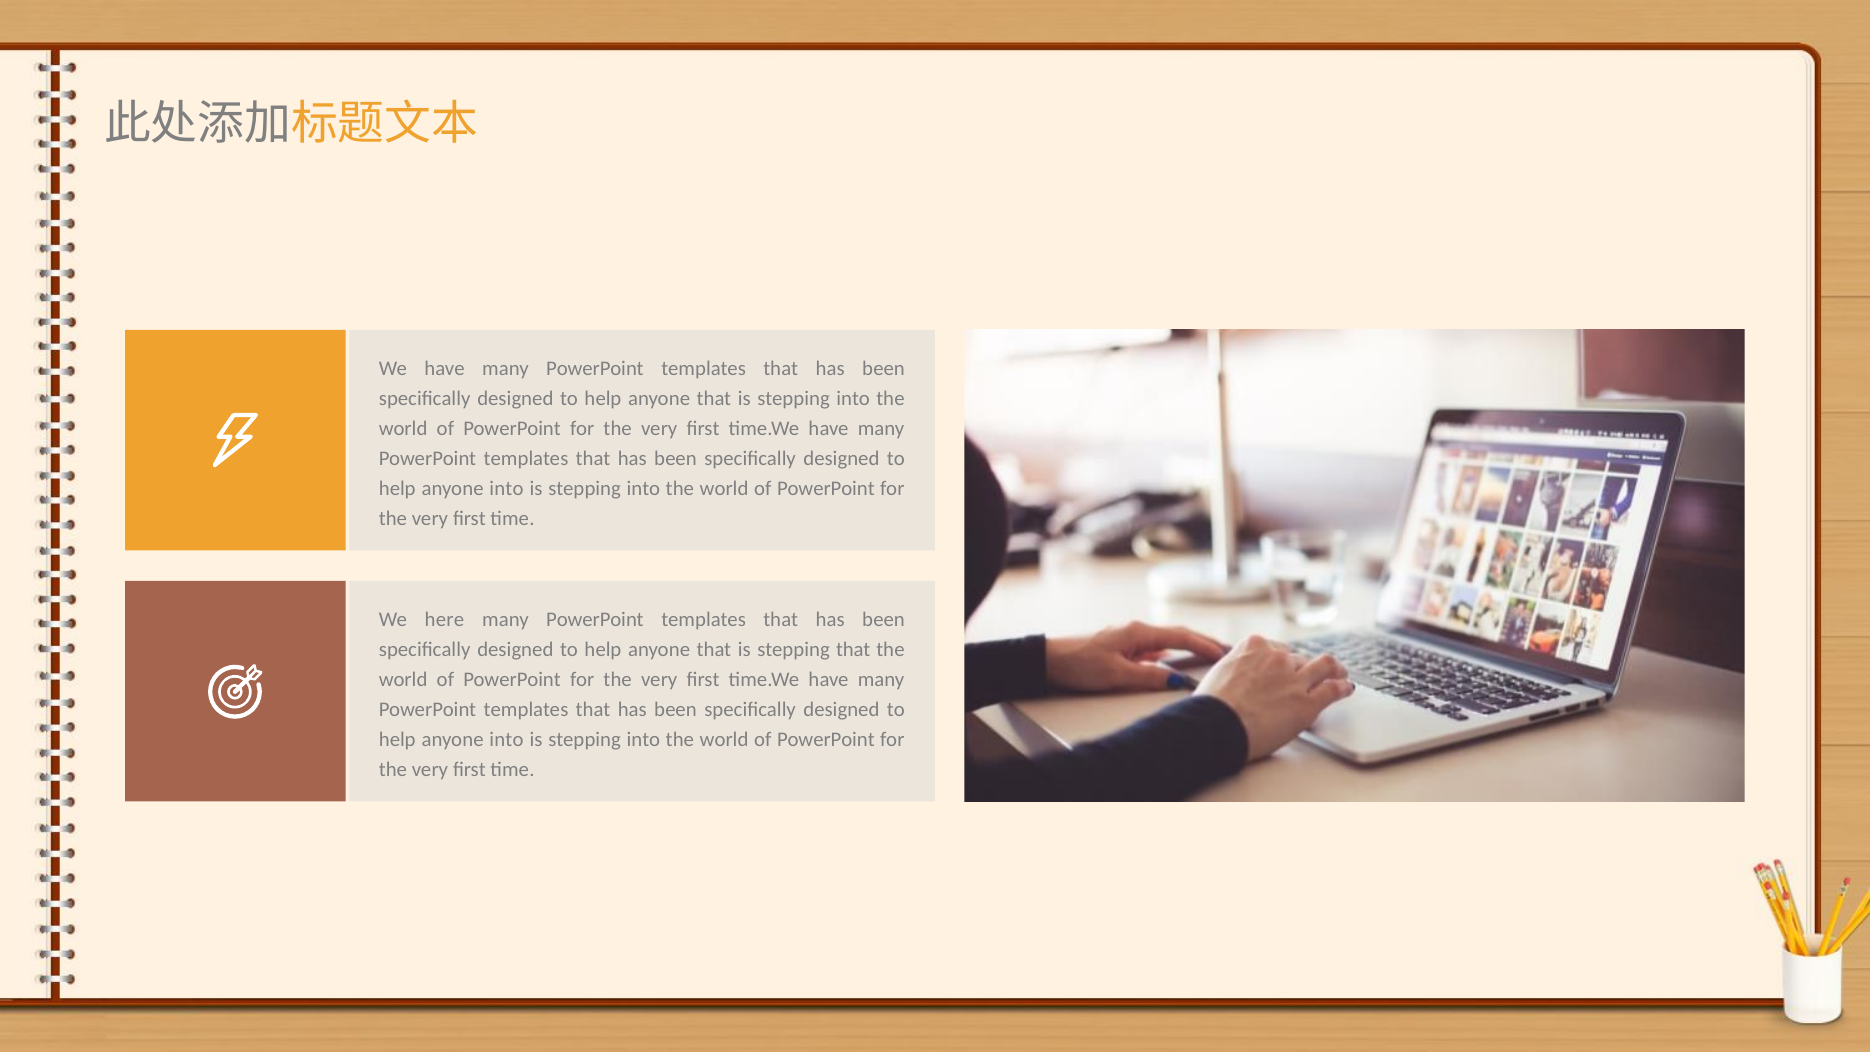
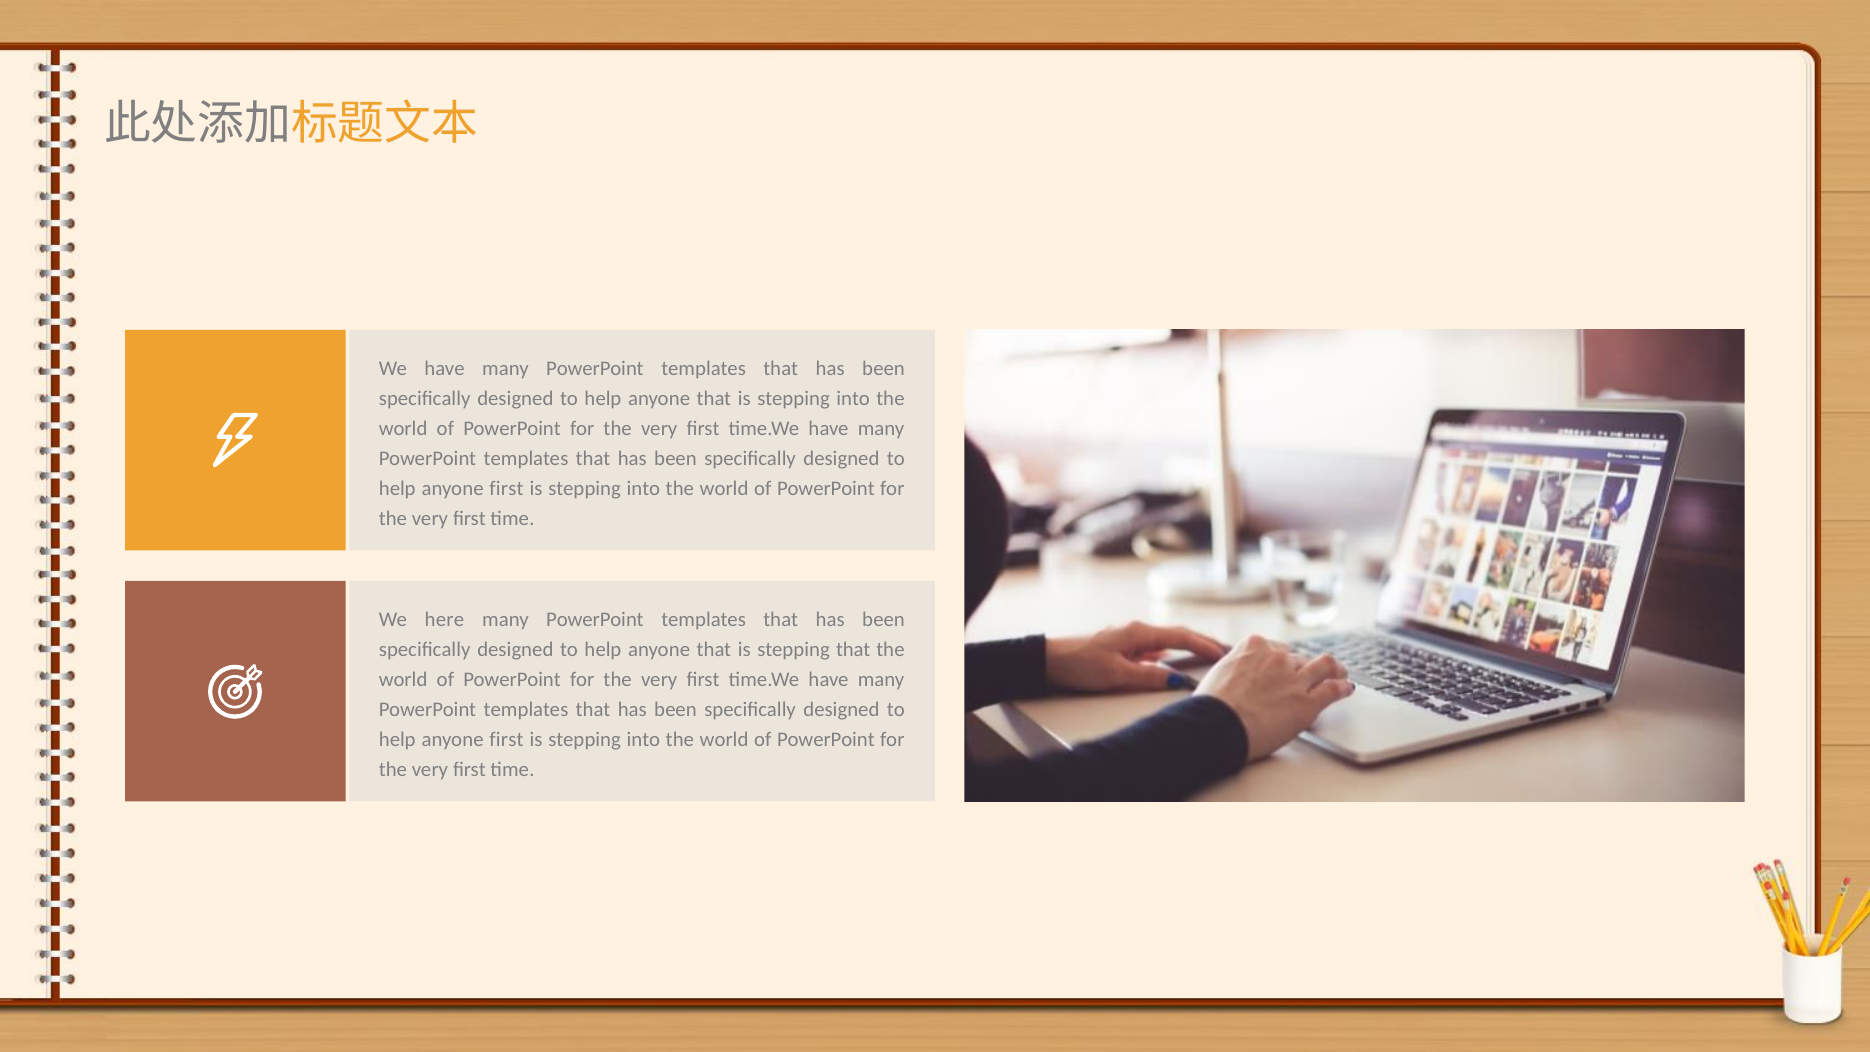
into: into -> first (506, 488)
into: into -> first (506, 739)
